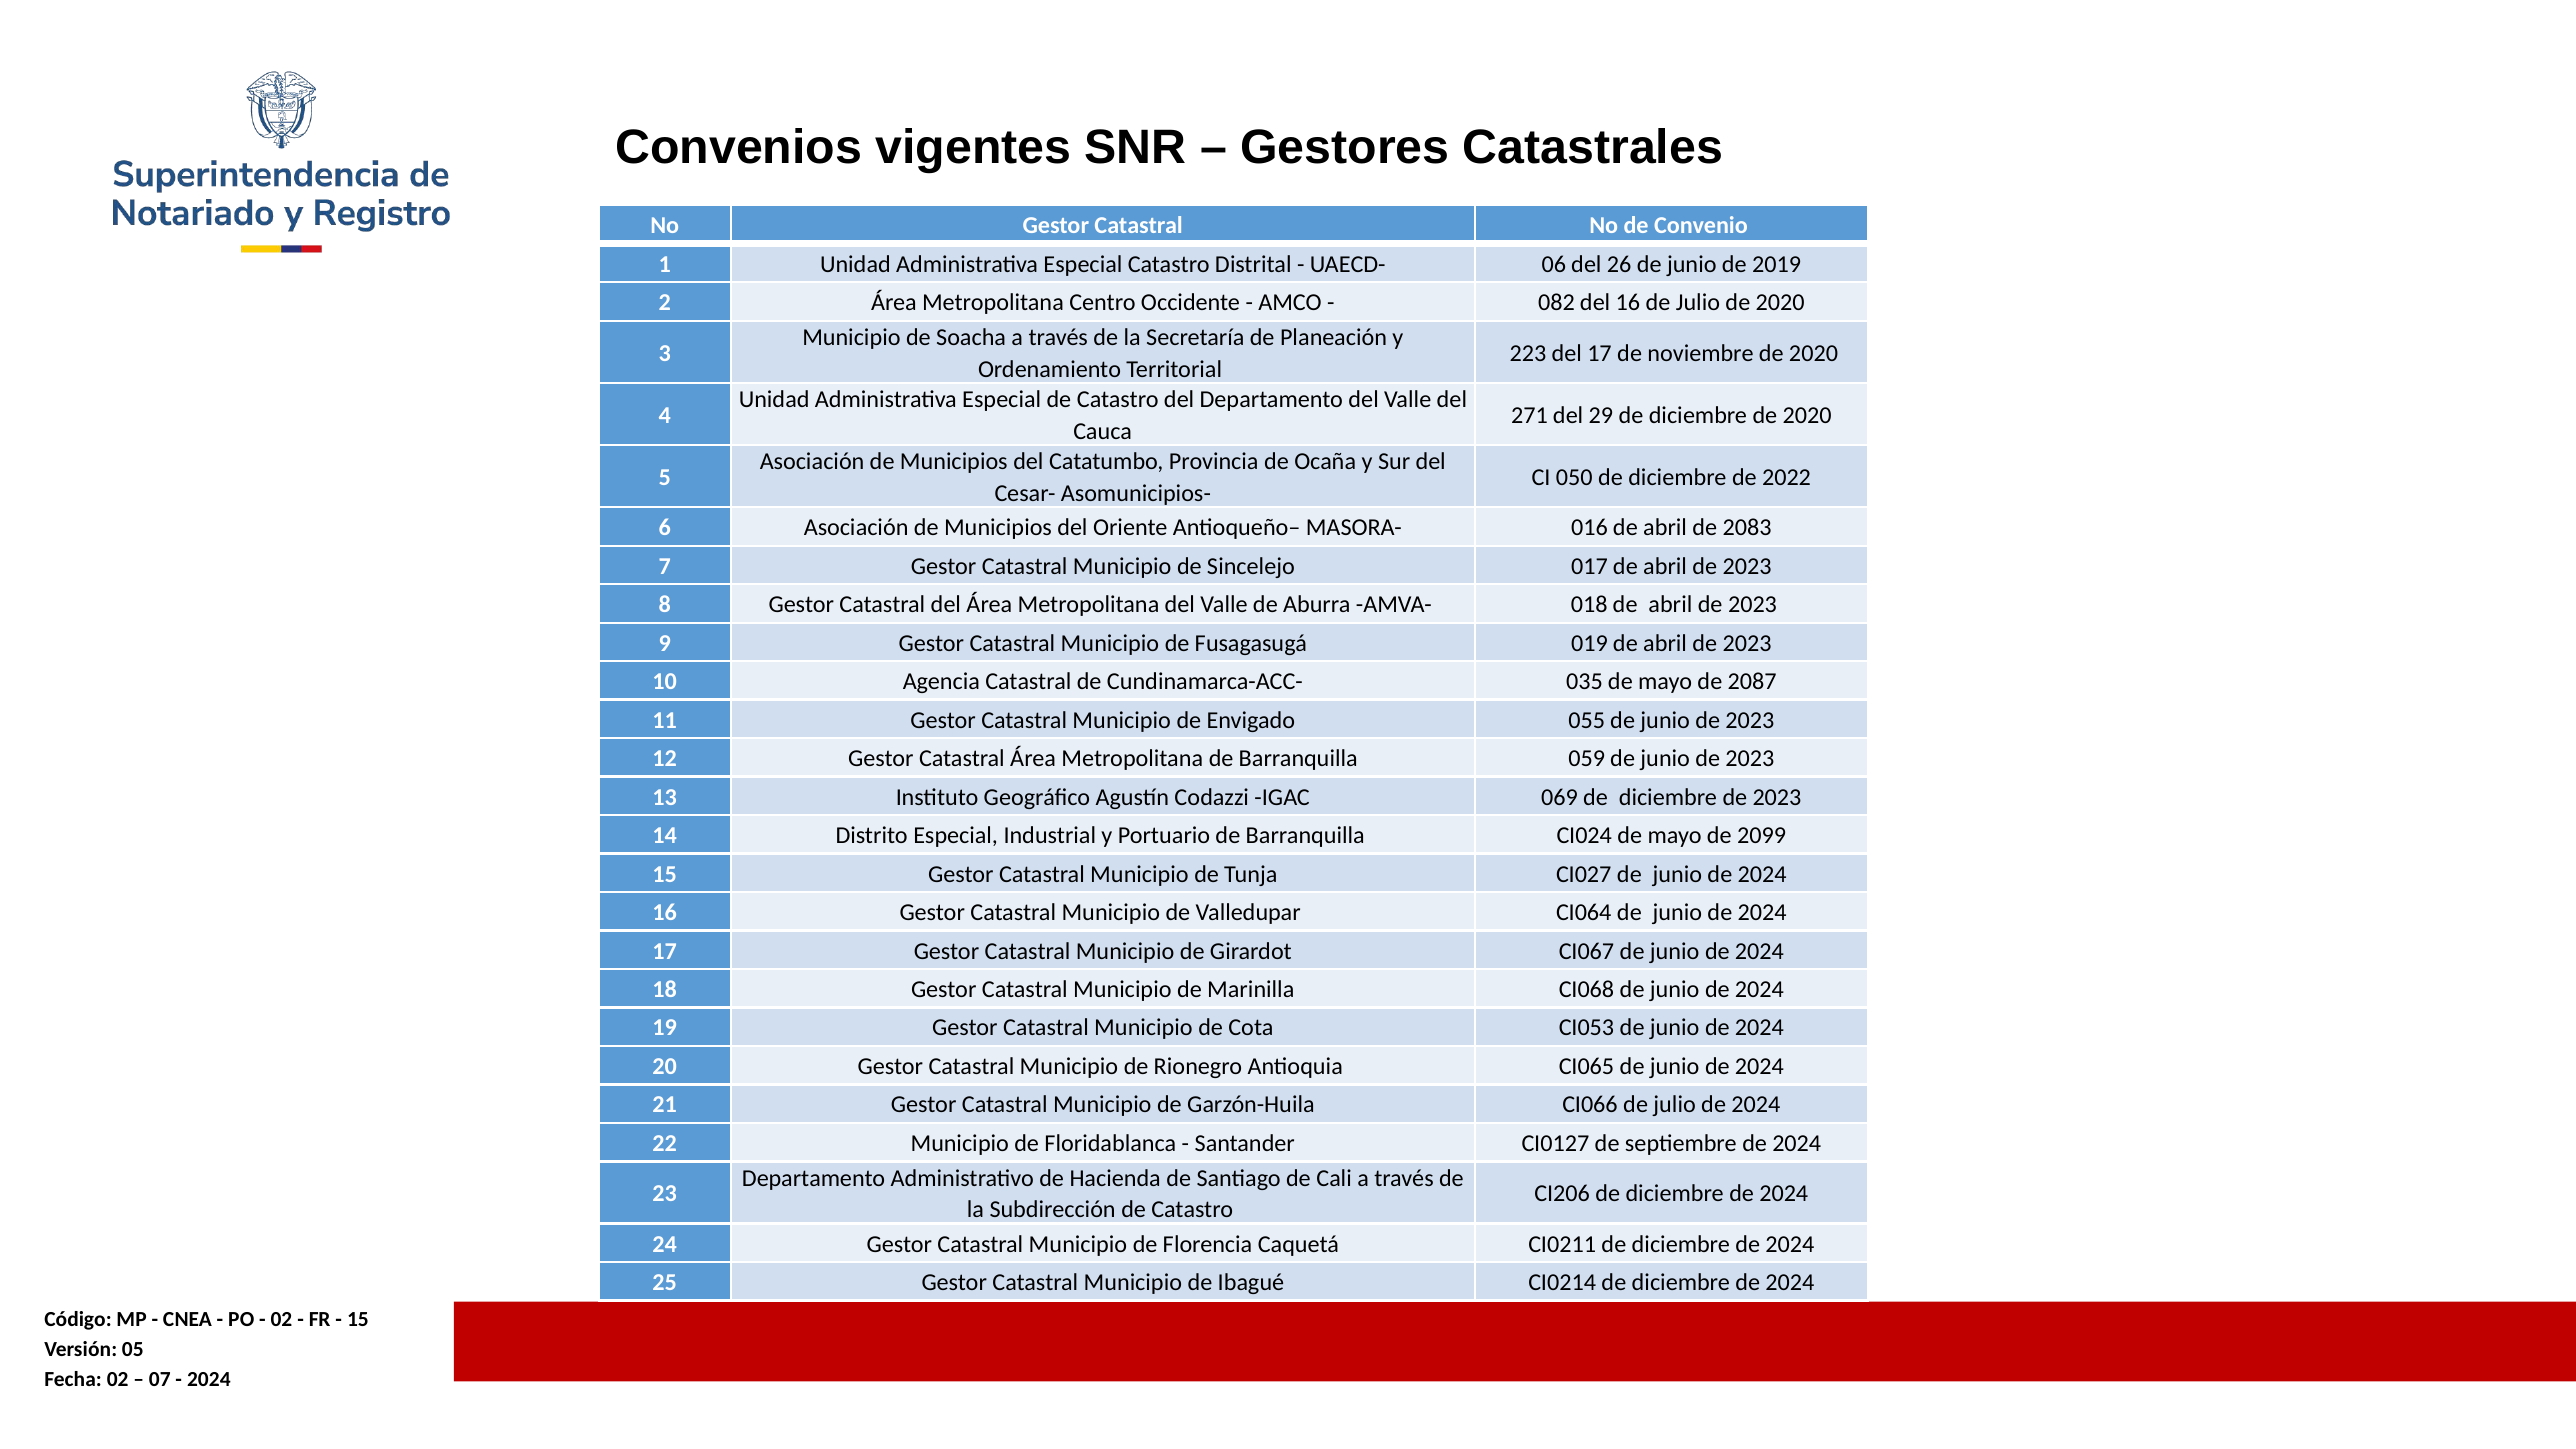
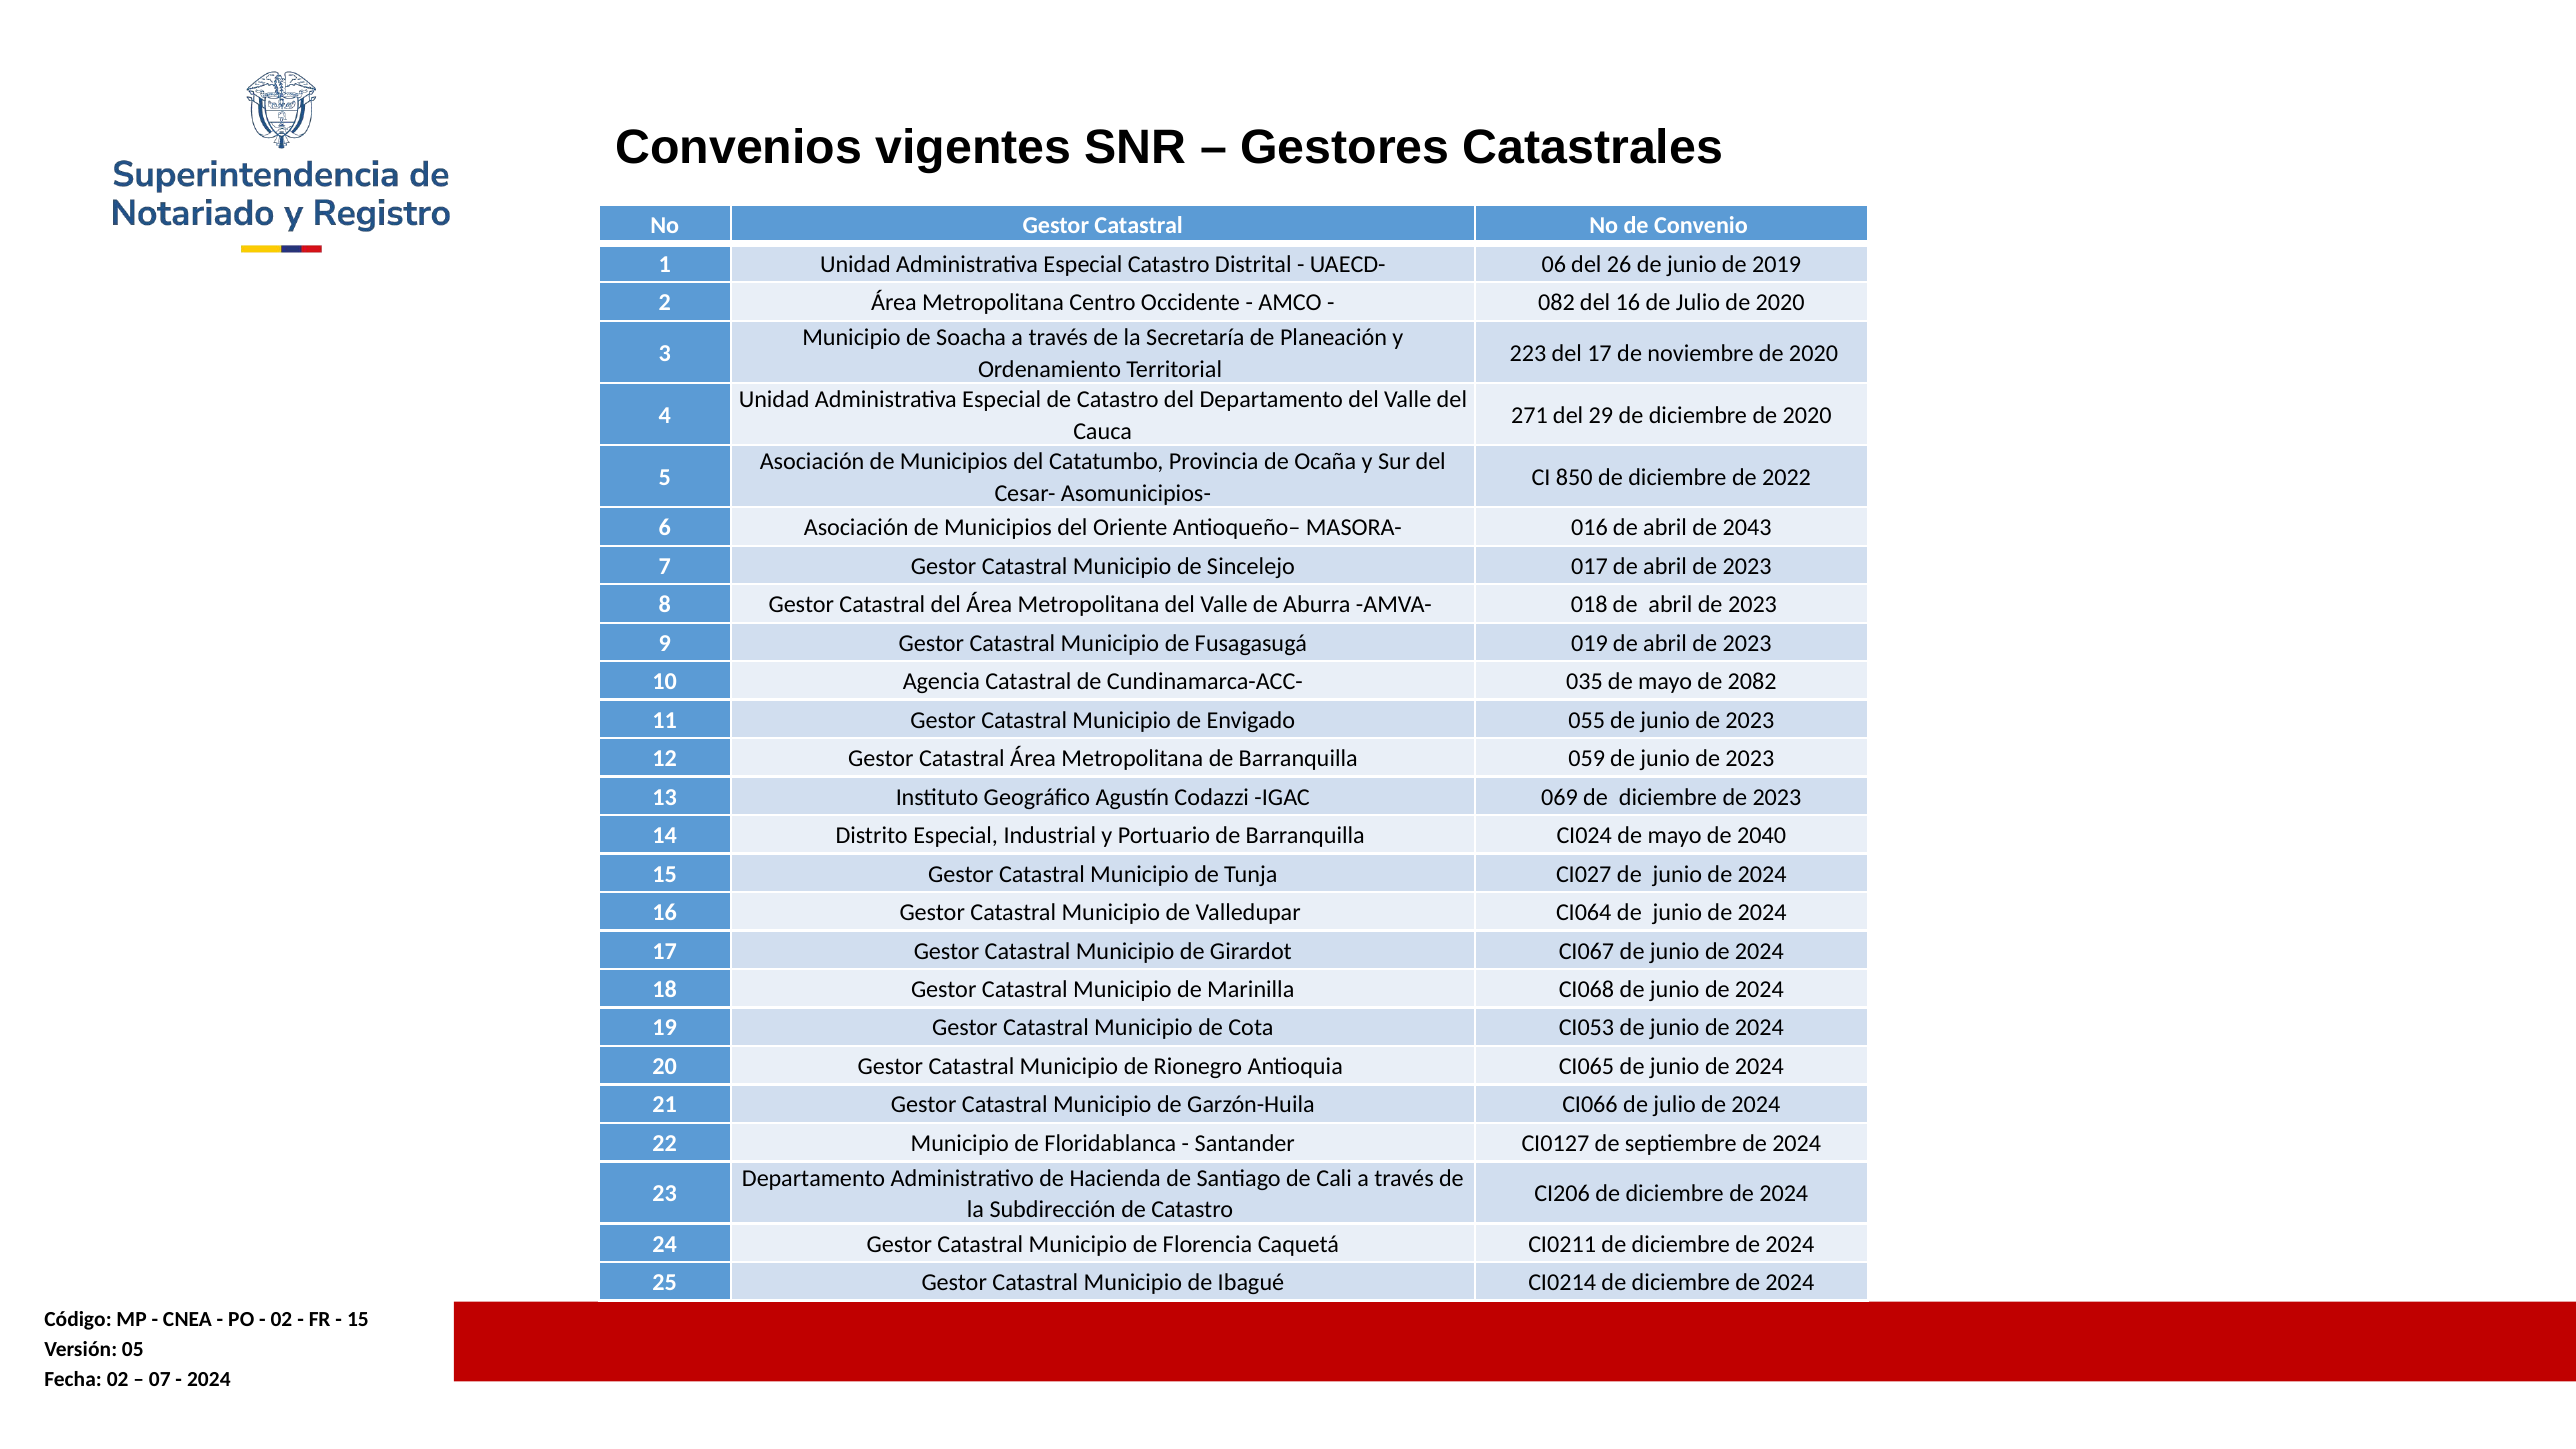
050: 050 -> 850 (1574, 477)
2083: 2083 -> 2043 (1747, 528)
2087: 2087 -> 2082 (1752, 682)
2099: 2099 -> 2040 (1762, 836)
